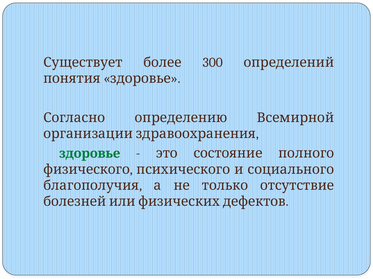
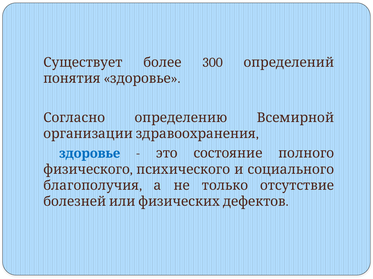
здоровье colour: green -> blue (90, 154)
